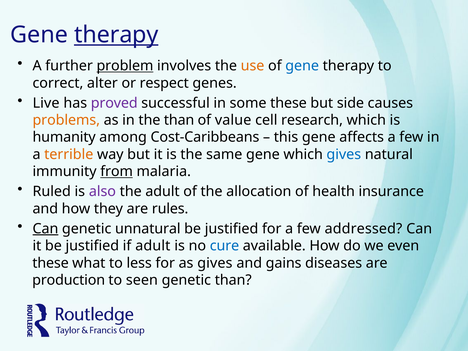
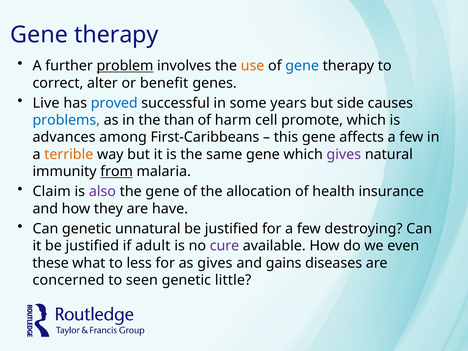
therapy underline: present -> none (116, 35)
respect: respect -> benefit (164, 83)
proved colour: purple -> blue (114, 103)
some these: these -> years (288, 103)
problems colour: orange -> blue (66, 120)
value: value -> harm (233, 120)
research: research -> promote (312, 120)
humanity: humanity -> advances (64, 137)
Cost-Caribbeans: Cost-Caribbeans -> First-Caribbeans (205, 137)
gives colour: blue -> purple (344, 154)
Ruled: Ruled -> Claim (52, 192)
the adult: adult -> gene (162, 192)
rules: rules -> have (170, 209)
Can underline: present -> none (45, 229)
addressed: addressed -> destroying (364, 229)
cure colour: blue -> purple (224, 246)
production: production -> concerned (69, 280)
genetic than: than -> little (233, 280)
